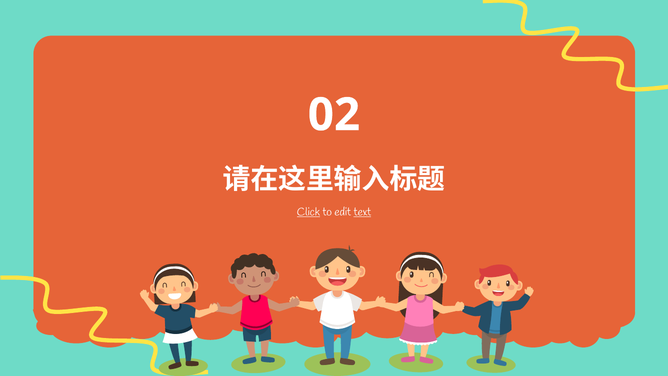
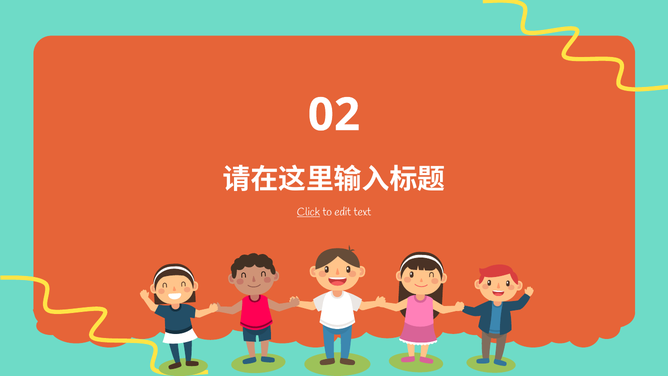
text underline: present -> none (362, 212)
